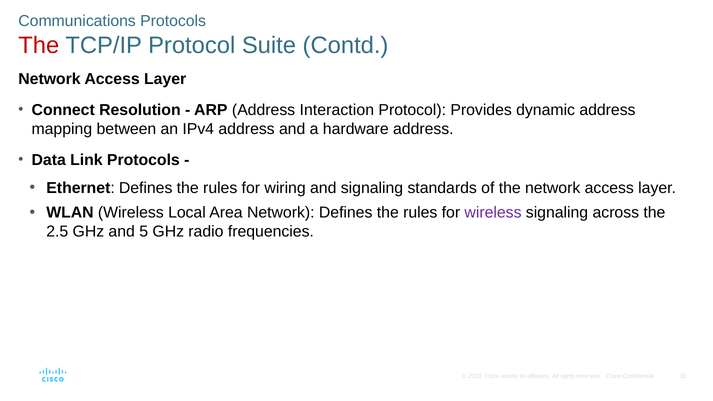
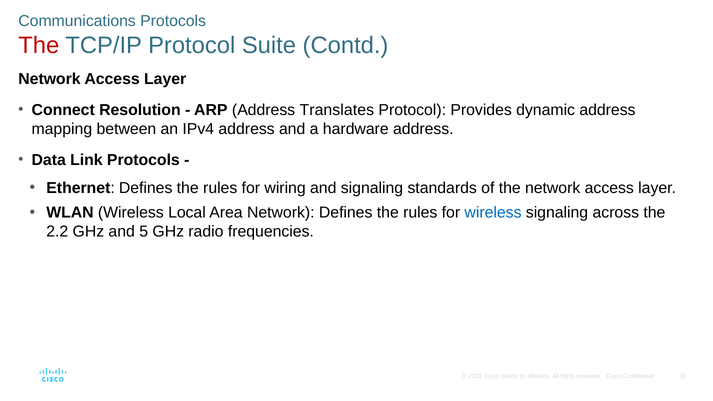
Interaction: Interaction -> Translates (337, 110)
wireless colour: purple -> blue (493, 213)
2.5: 2.5 -> 2.2 (57, 232)
